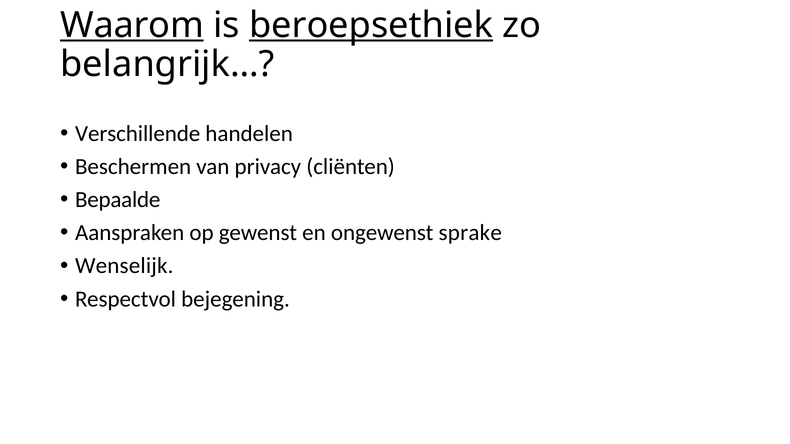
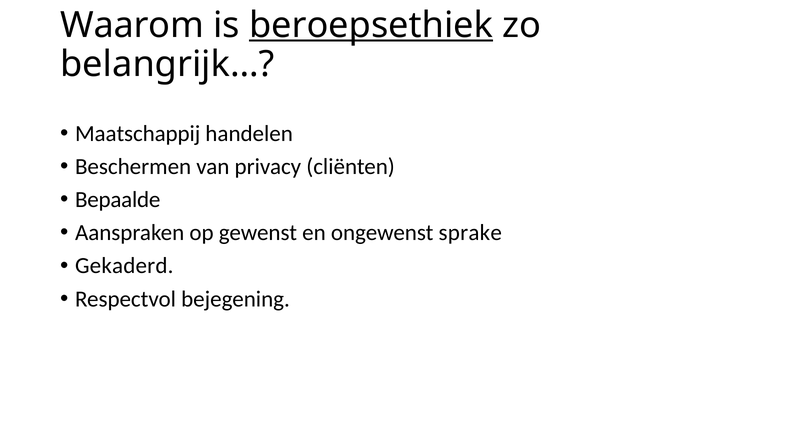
Waarom underline: present -> none (132, 25)
Verschillende: Verschillende -> Maatschappij (138, 134)
Wenselijk: Wenselijk -> Gekaderd (124, 266)
